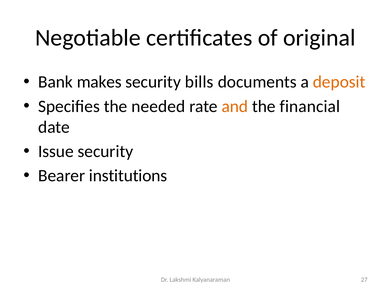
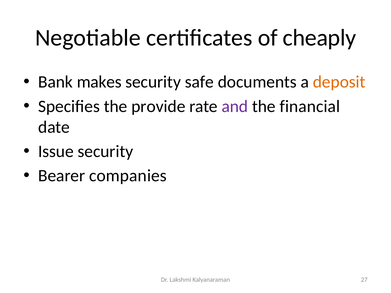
original: original -> cheaply (319, 38)
bills: bills -> safe (199, 82)
needed: needed -> provide (158, 106)
and colour: orange -> purple (235, 106)
institutions: institutions -> companies (128, 176)
